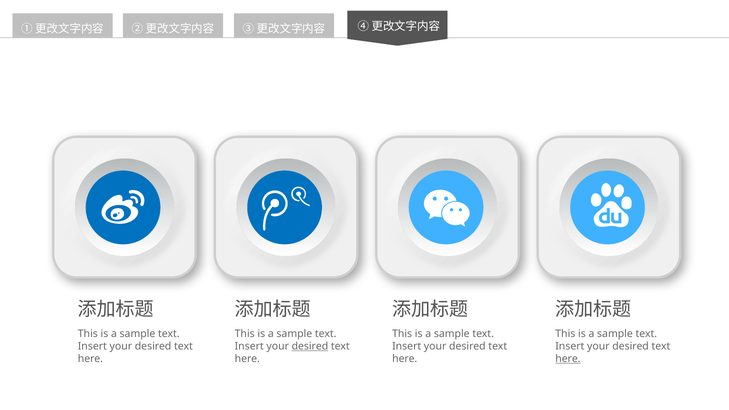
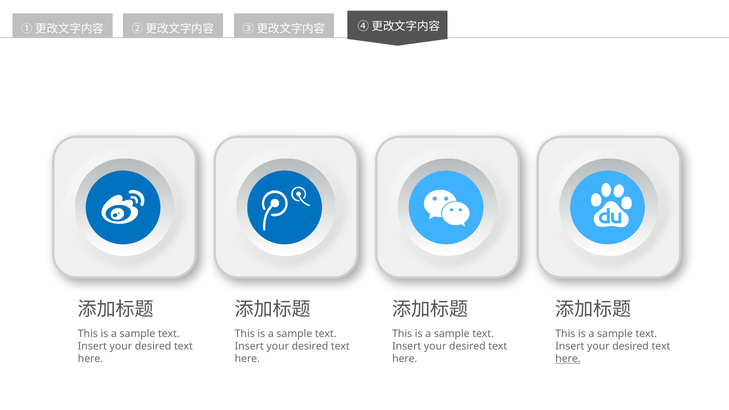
desired underline: present -> none (310, 346)
